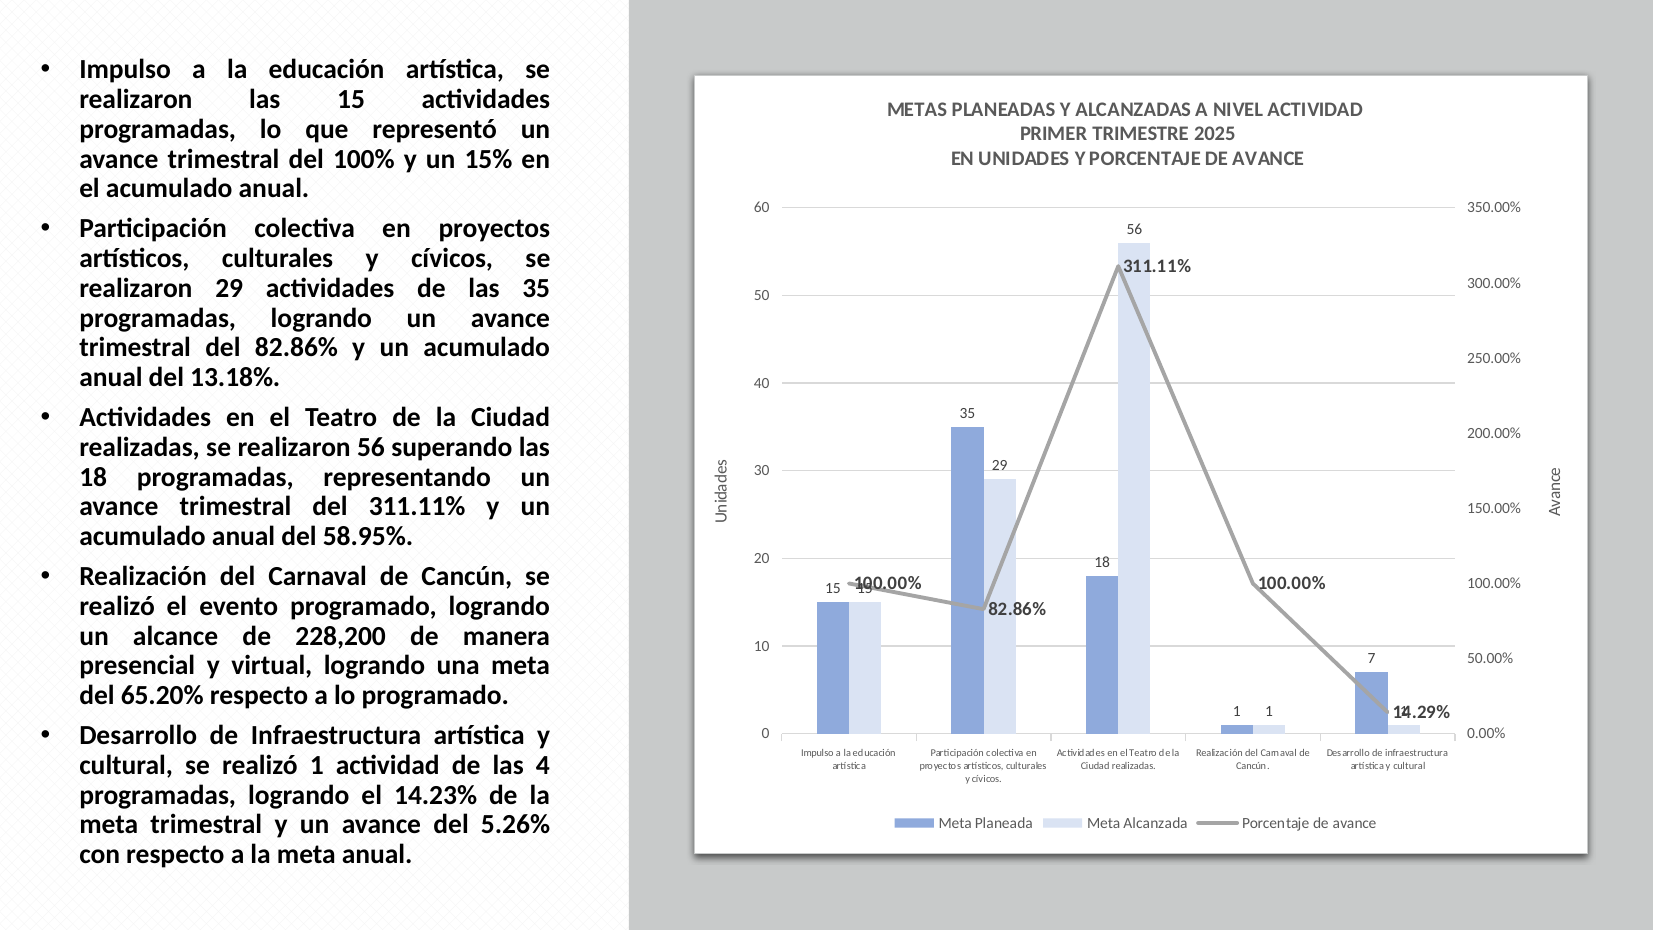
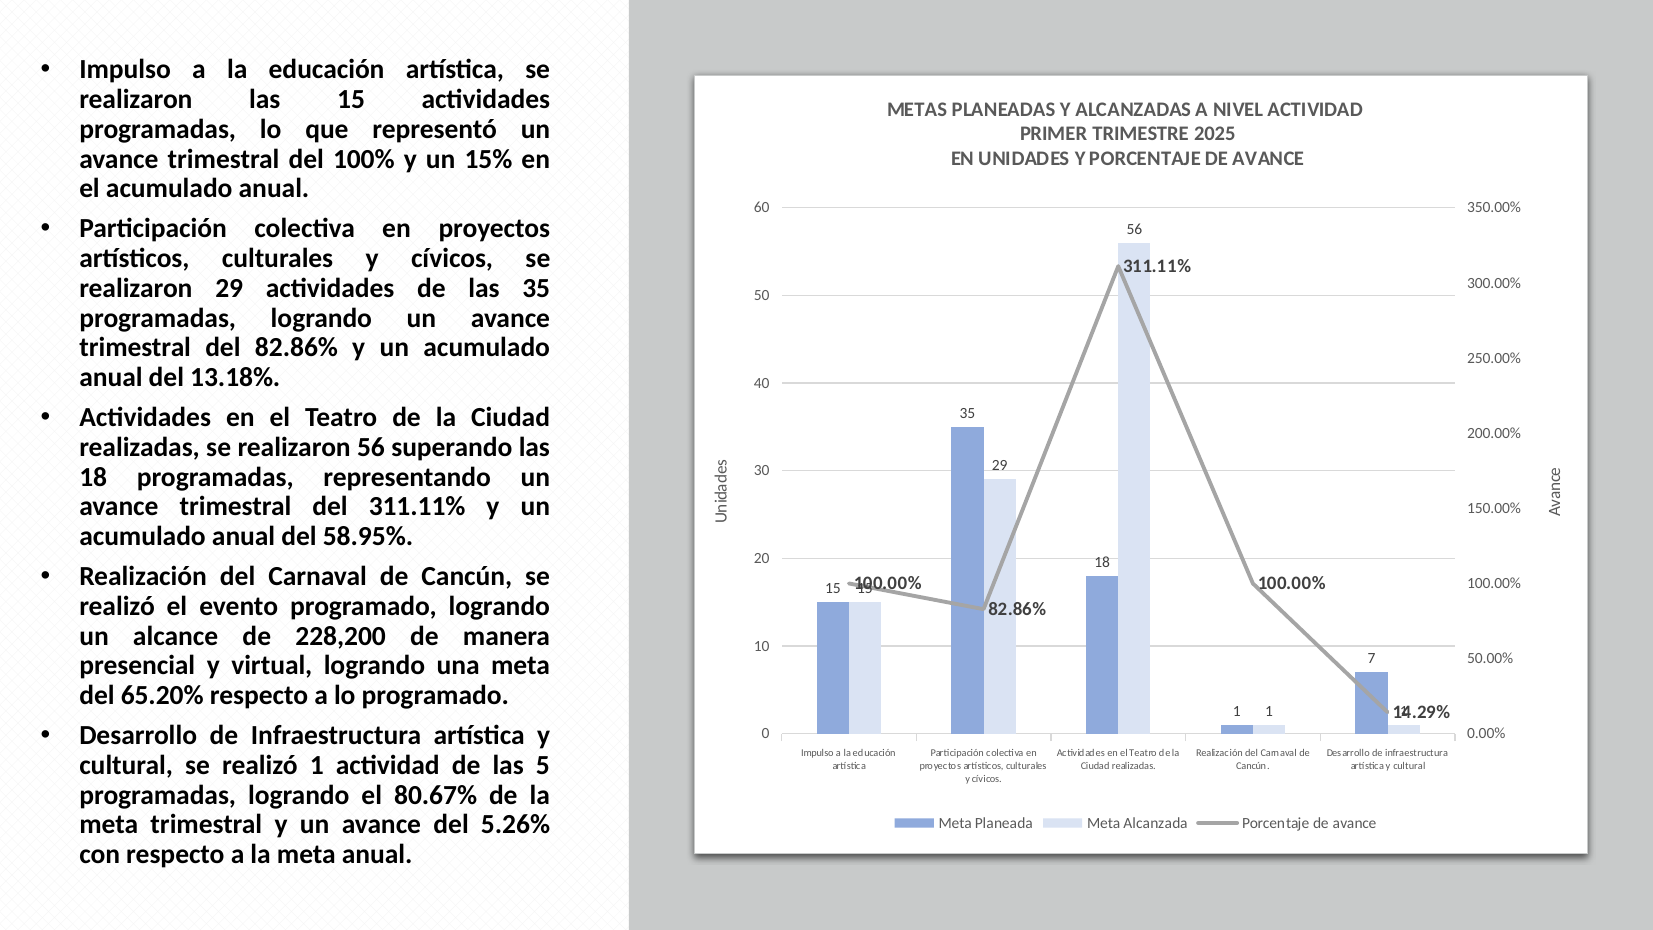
4: 4 -> 5 (543, 765)
14.23%: 14.23% -> 80.67% (436, 795)
